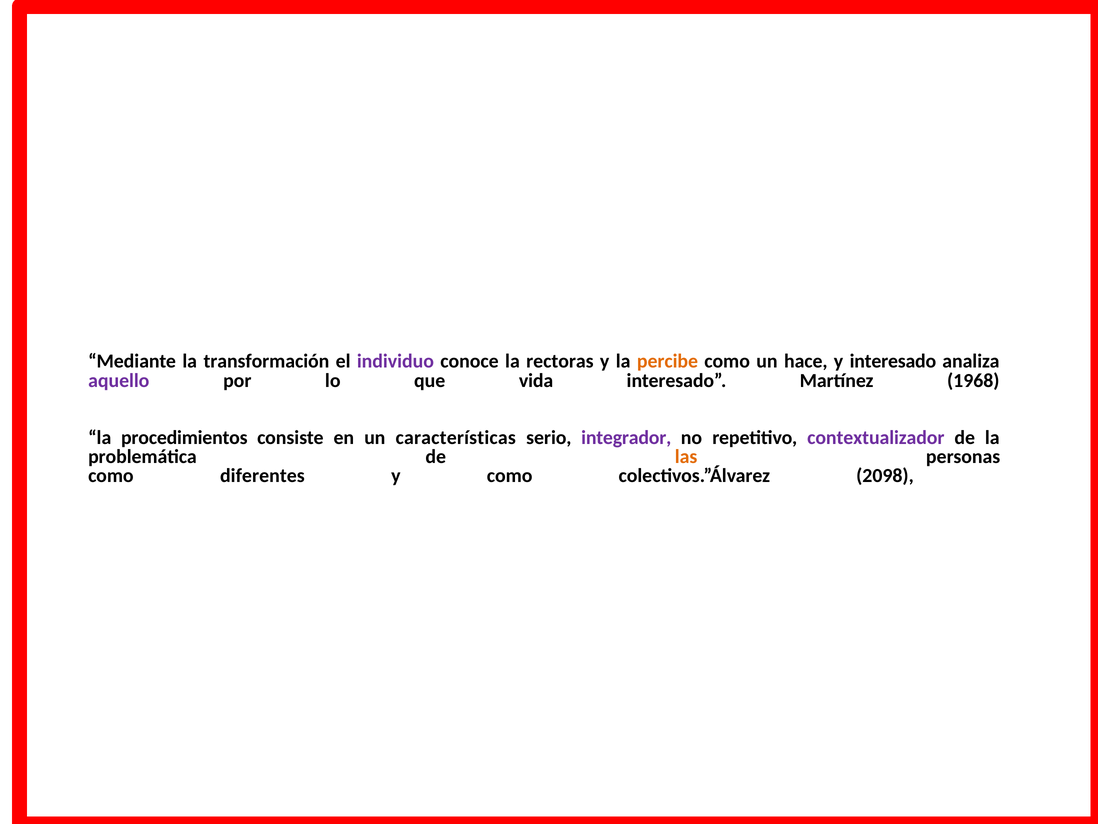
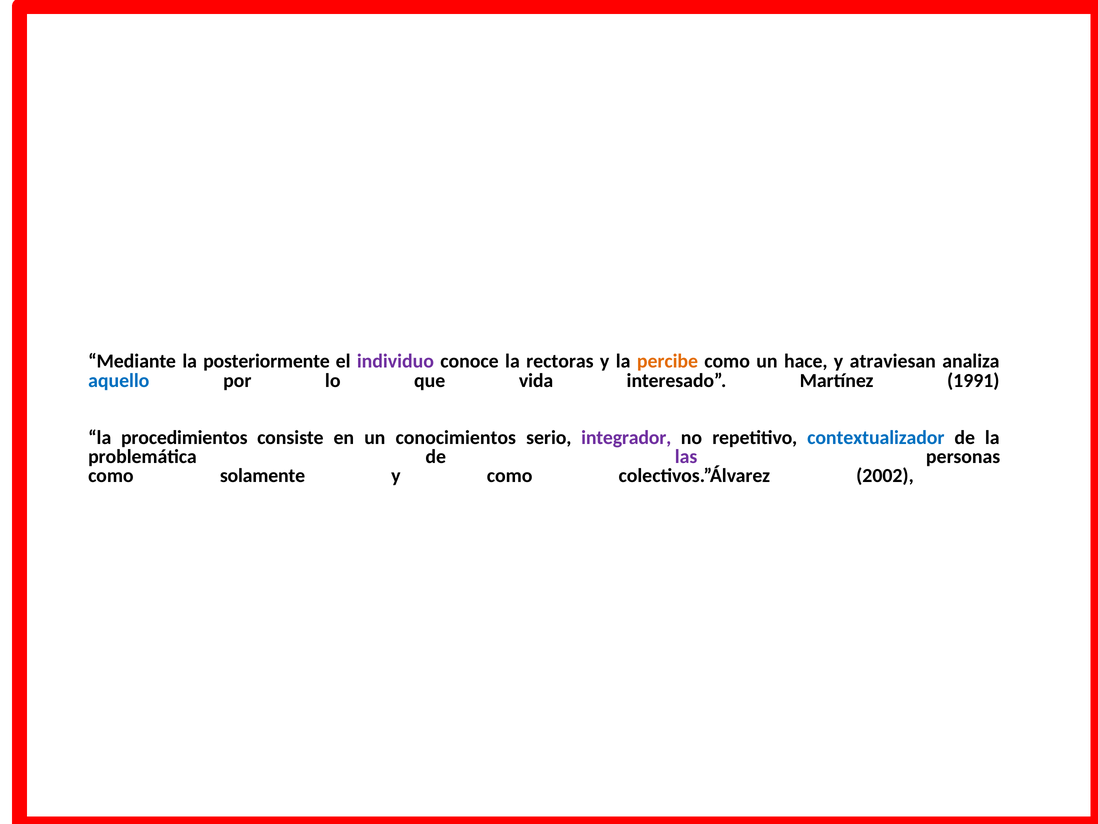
transformación: transformación -> posteriormente (266, 361)
y interesado: interesado -> atraviesan (893, 361)
aquello colour: purple -> blue (119, 380)
1968: 1968 -> 1991 (973, 380)
características: características -> conocimientos (456, 437)
contextualizador colour: purple -> blue (876, 437)
las colour: orange -> purple (686, 457)
diferentes: diferentes -> solamente (263, 476)
2098: 2098 -> 2002 (885, 476)
